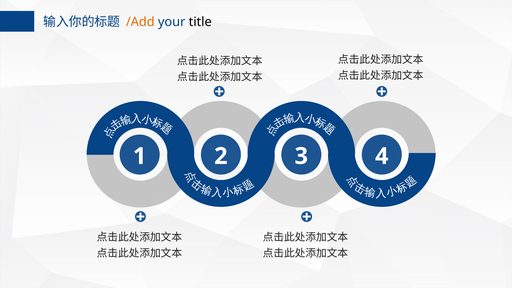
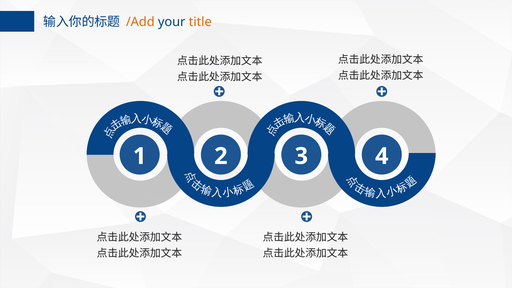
title colour: black -> orange (200, 22)
